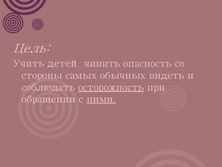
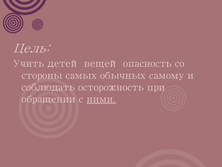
чинить: чинить -> вещей (102, 63)
видеть: видеть -> самому (167, 75)
осторожность underline: present -> none (111, 87)
